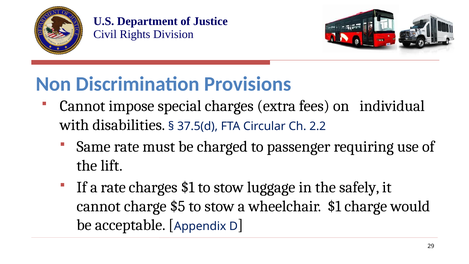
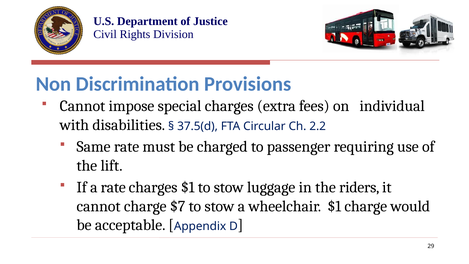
safely: safely -> riders (359, 187)
$5: $5 -> $7 (178, 206)
